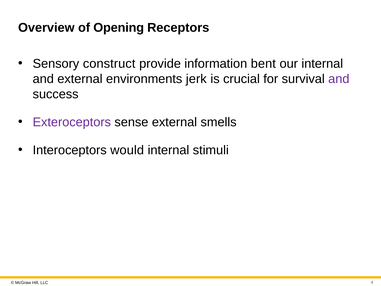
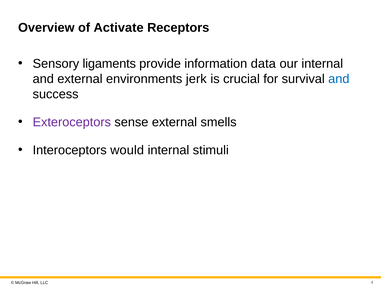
Opening: Opening -> Activate (119, 28)
construct: construct -> ligaments (109, 64)
bent: bent -> data (263, 64)
and colour: purple -> blue (339, 79)
